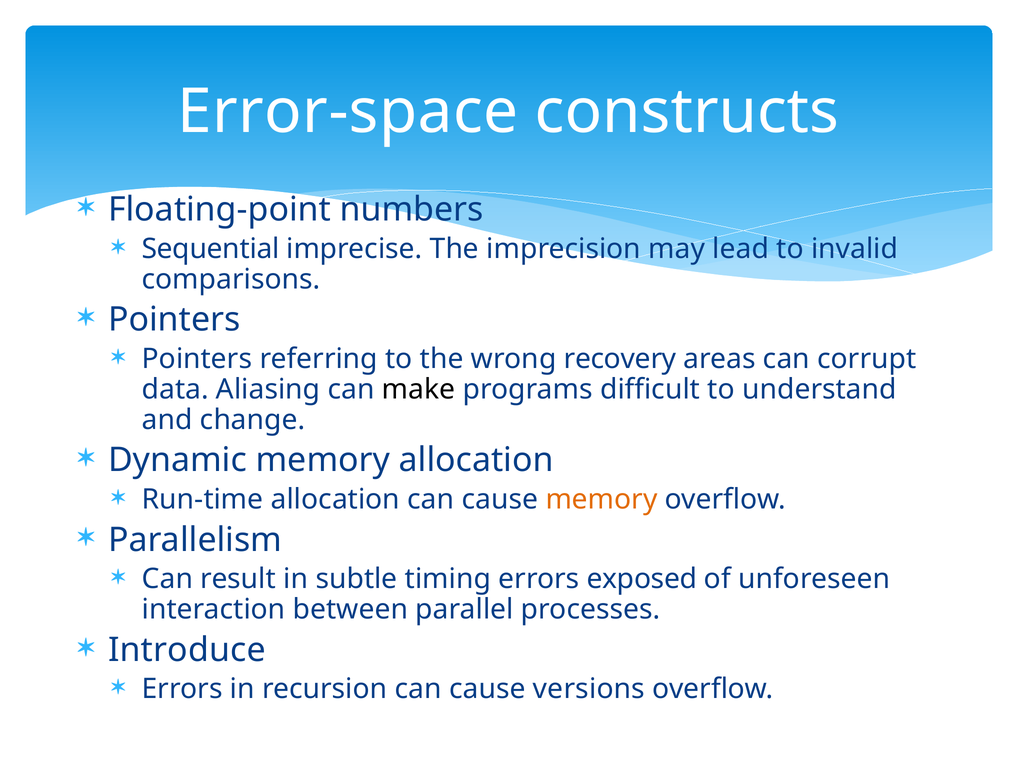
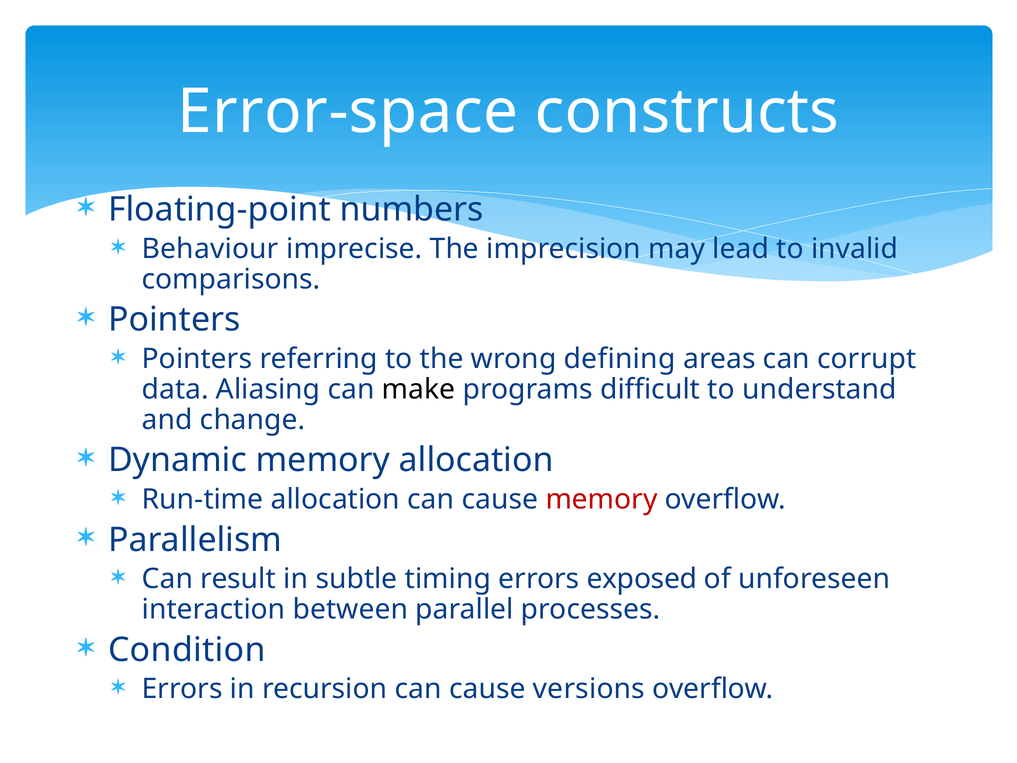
Sequential: Sequential -> Behaviour (210, 249)
recovery: recovery -> defining (620, 359)
memory colour: orange -> red (602, 499)
Introduce: Introduce -> Condition (187, 650)
